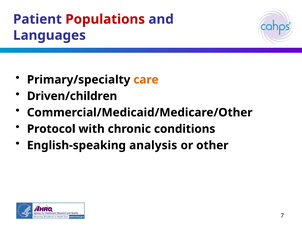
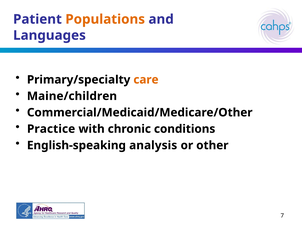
Populations colour: red -> orange (105, 19)
Driven/children: Driven/children -> Maine/children (72, 96)
Protocol: Protocol -> Practice (51, 129)
